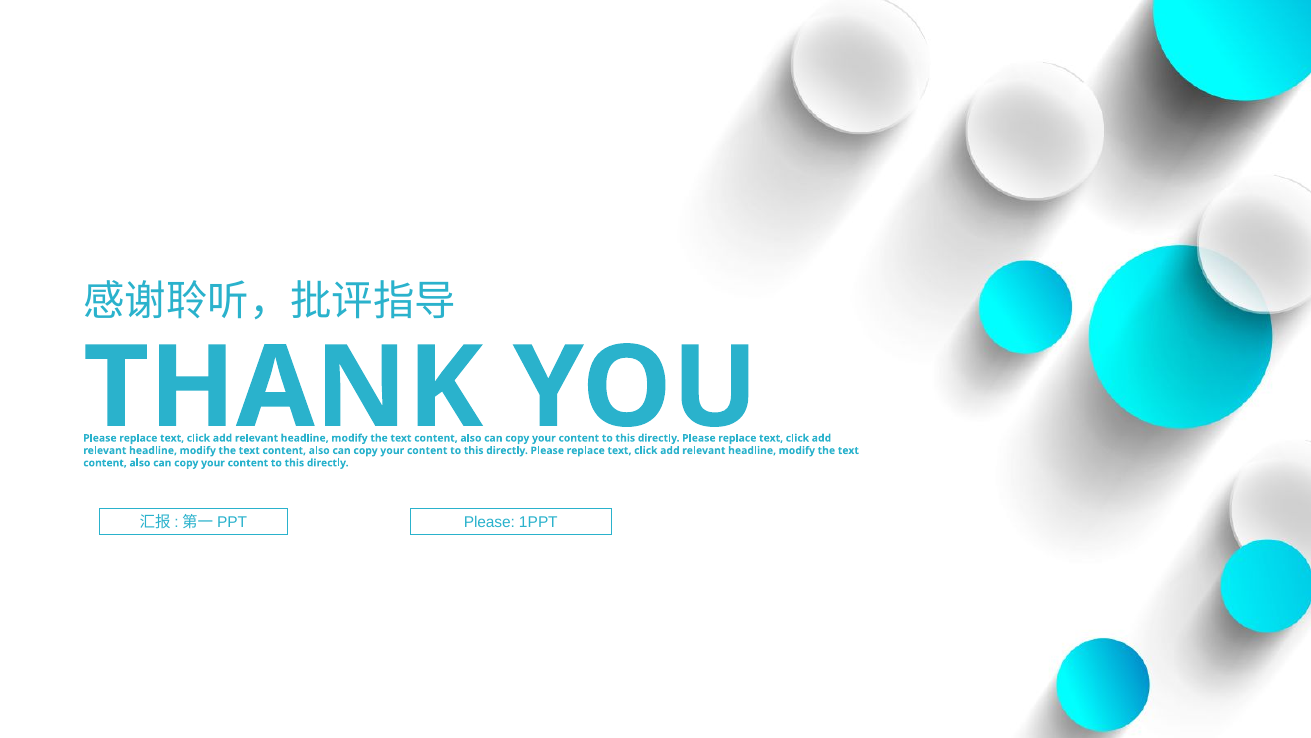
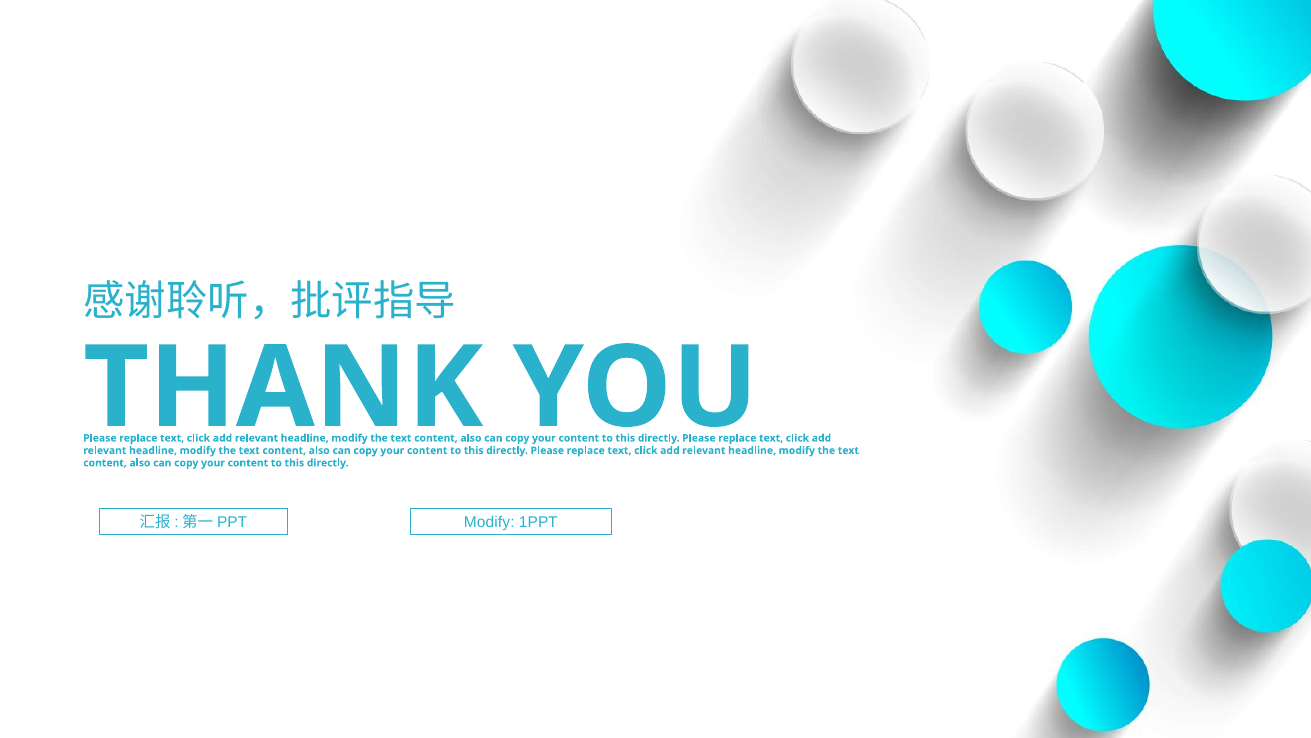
Please: Please -> Modify (489, 522)
